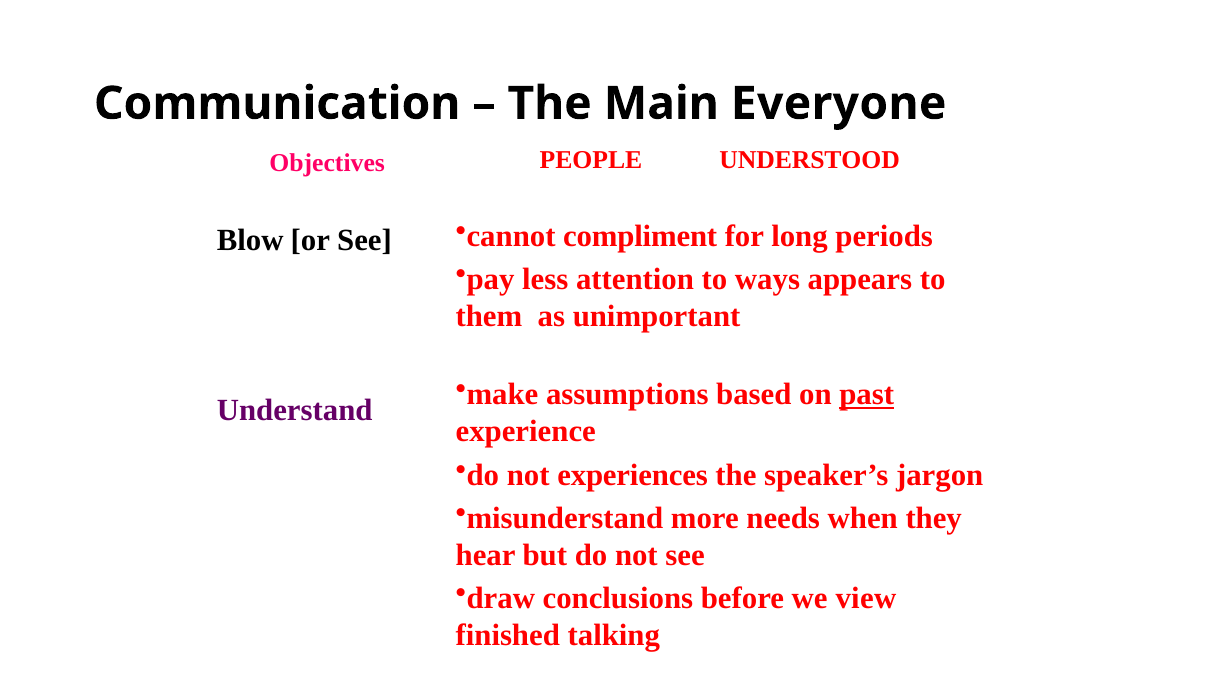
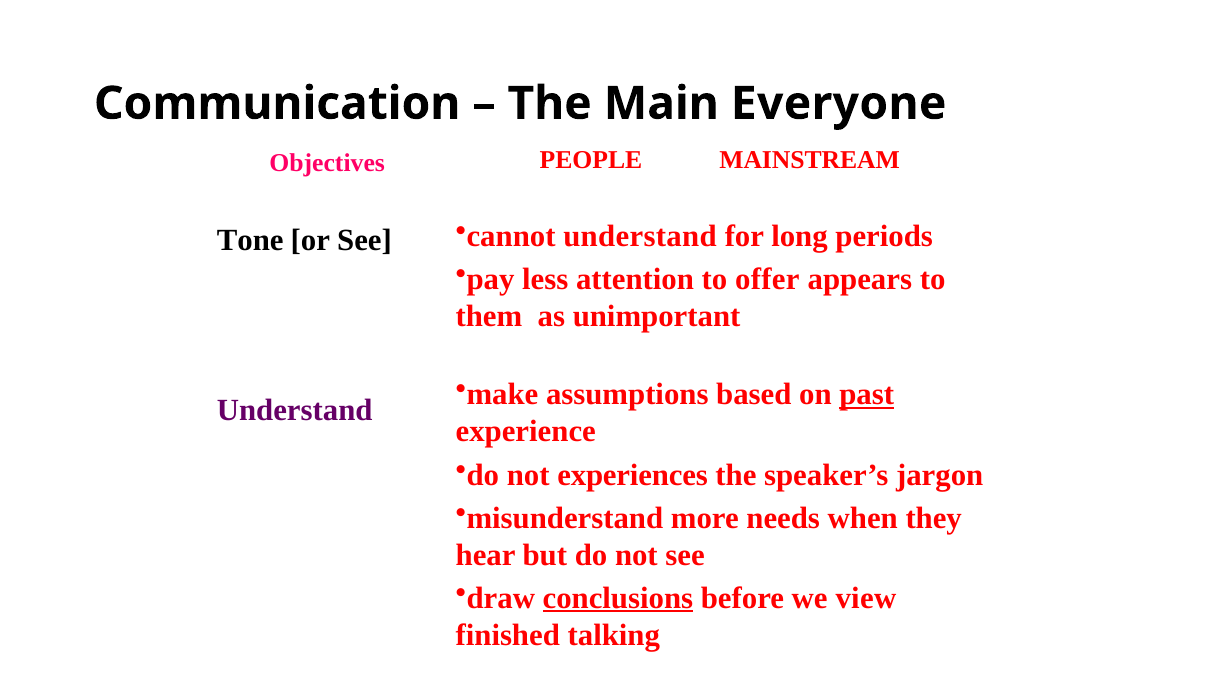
UNDERSTOOD: UNDERSTOOD -> MAINSTREAM (810, 160)
cannot compliment: compliment -> understand (640, 236)
Blow: Blow -> Tone (250, 241)
ways: ways -> offer (767, 279)
conclusions underline: none -> present (618, 598)
